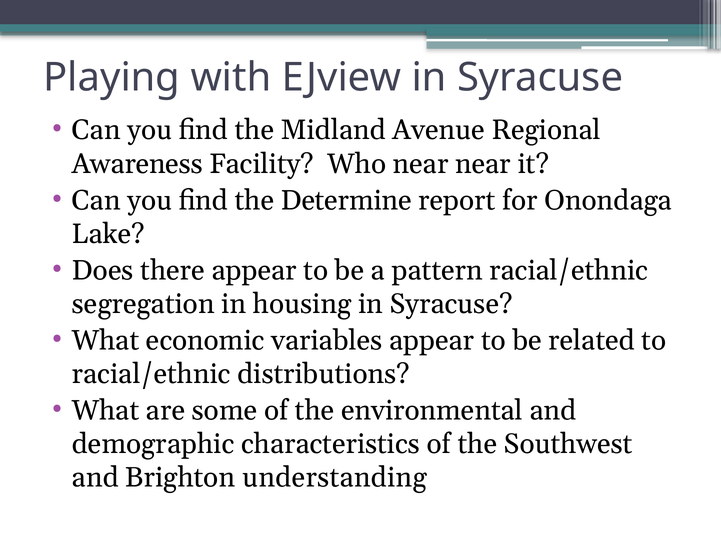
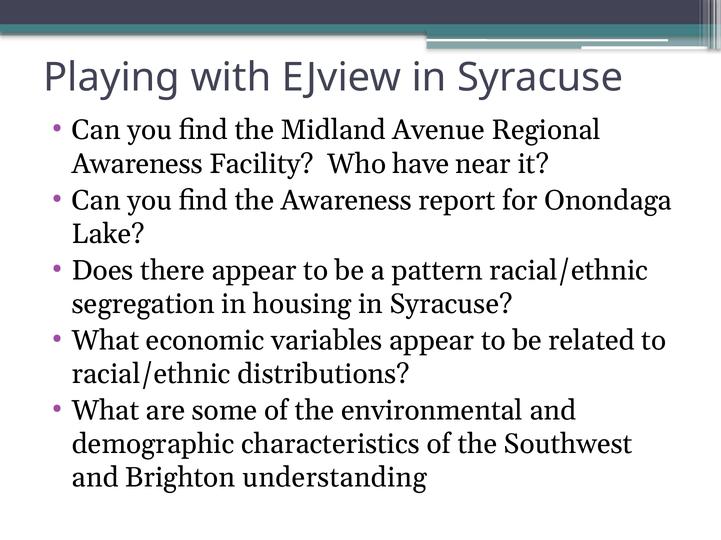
Who near: near -> have (421, 164)
the Determine: Determine -> Awareness (346, 201)
